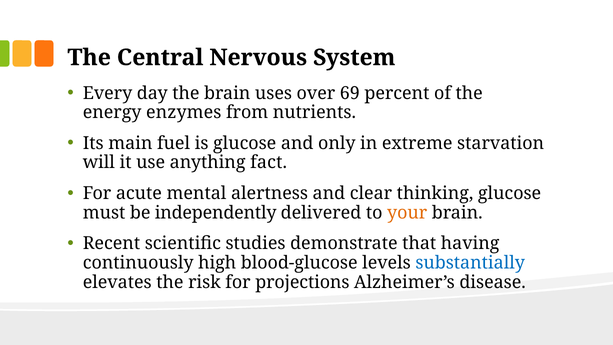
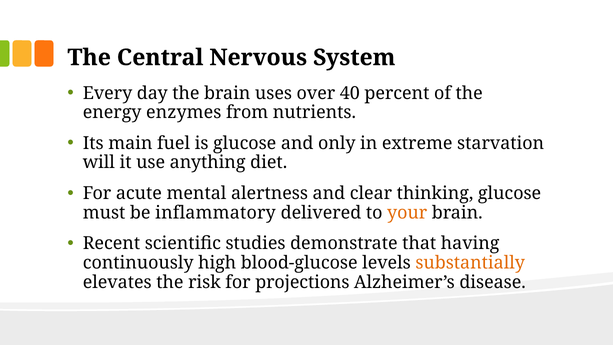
69: 69 -> 40 (350, 93)
fact: fact -> diet (269, 163)
independently: independently -> inflammatory (215, 213)
substantially colour: blue -> orange (470, 263)
